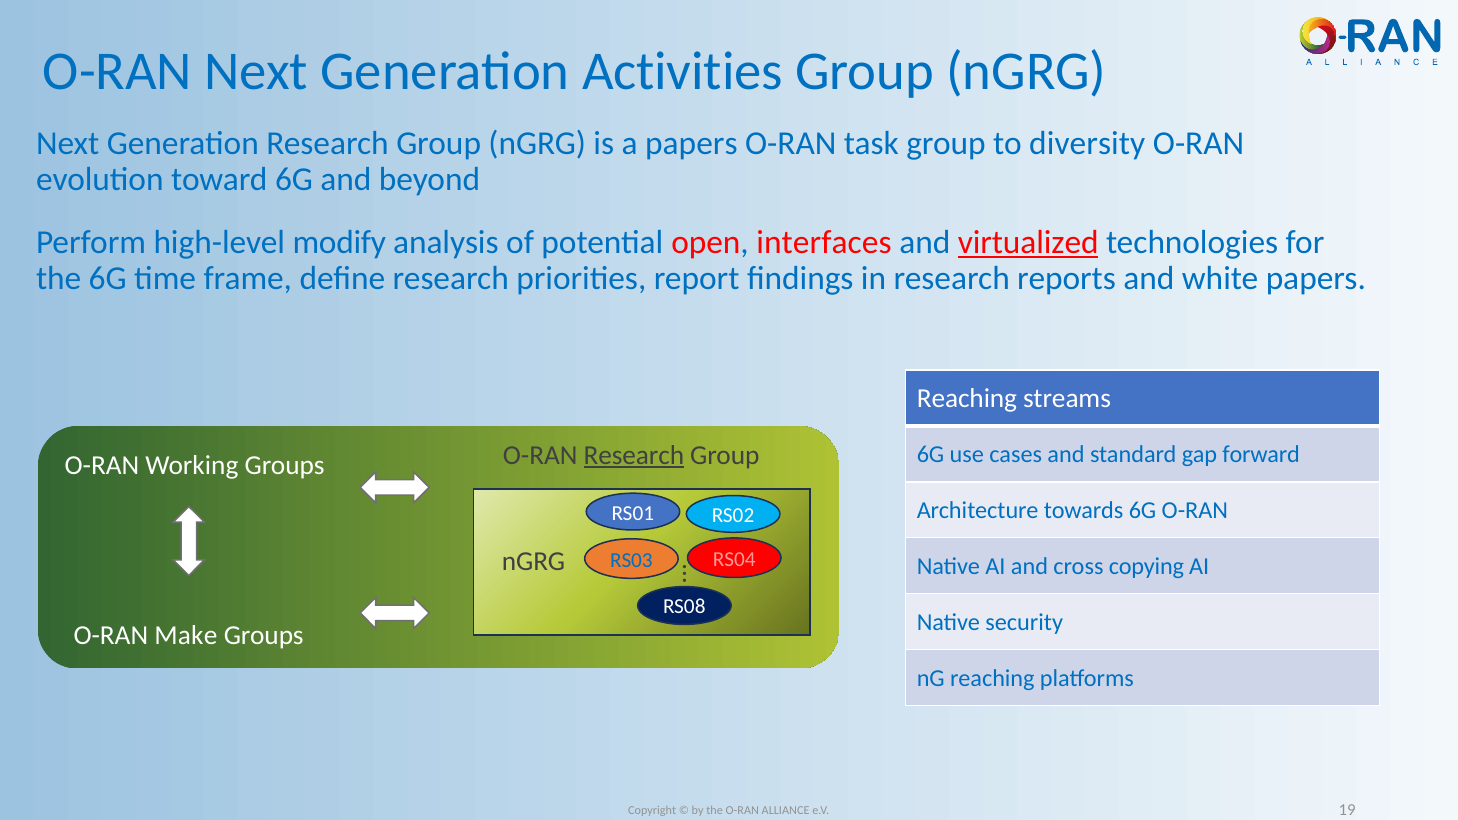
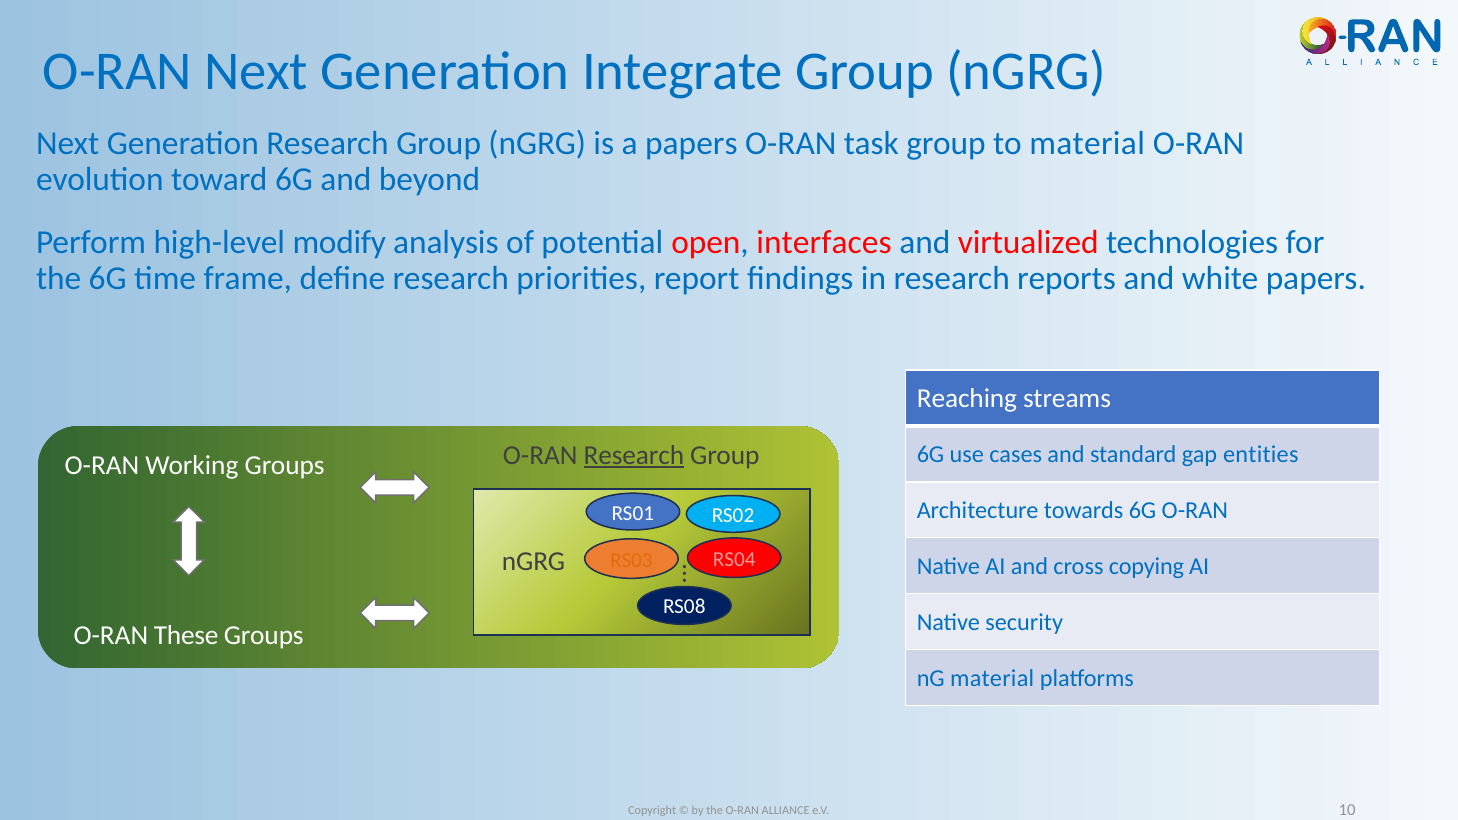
Activities: Activities -> Integrate (683, 72)
to diversity: diversity -> material (1087, 143)
virtualized underline: present -> none (1028, 242)
forward: forward -> entities (1261, 454)
RS03 colour: blue -> orange (631, 560)
Make: Make -> These (186, 636)
nG reaching: reaching -> material (992, 678)
19: 19 -> 10 (1347, 810)
